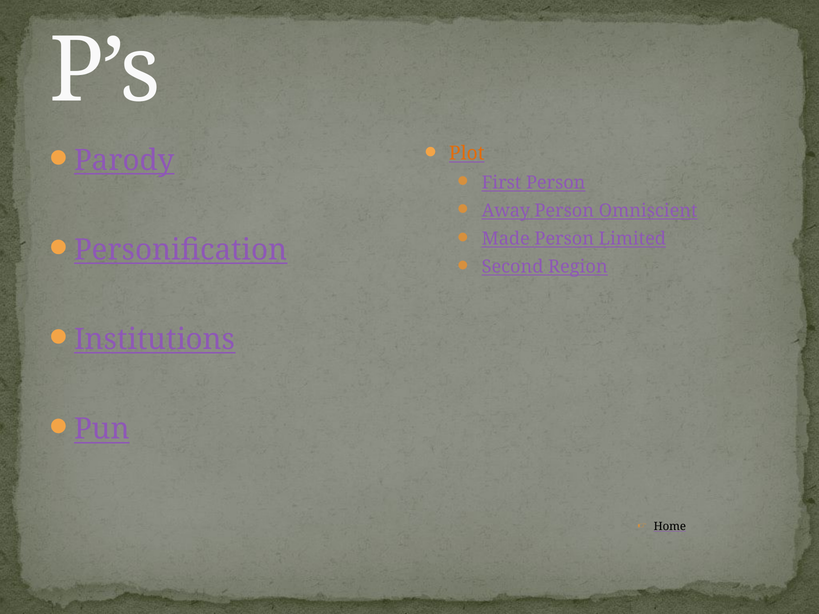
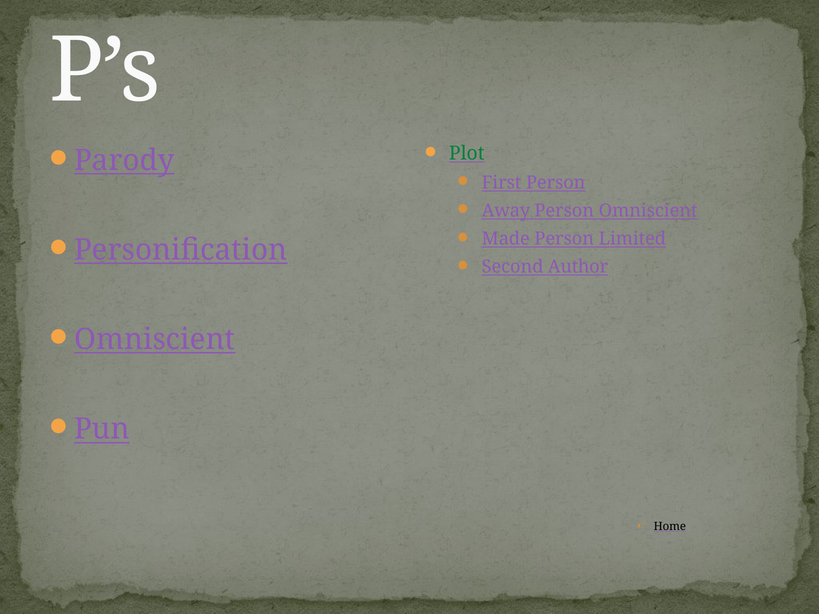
Plot colour: orange -> green (467, 153)
Region: Region -> Author (578, 267)
Institutions: Institutions -> Omniscient (155, 340)
